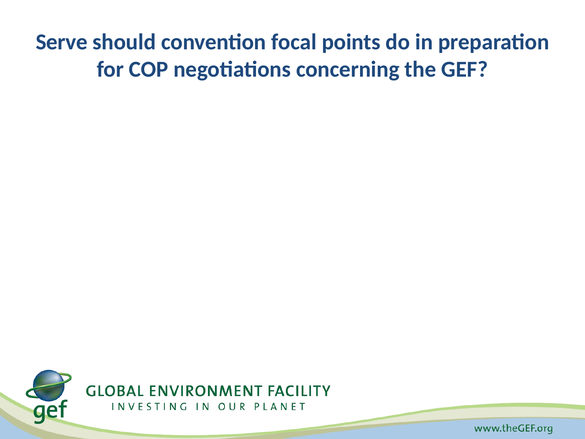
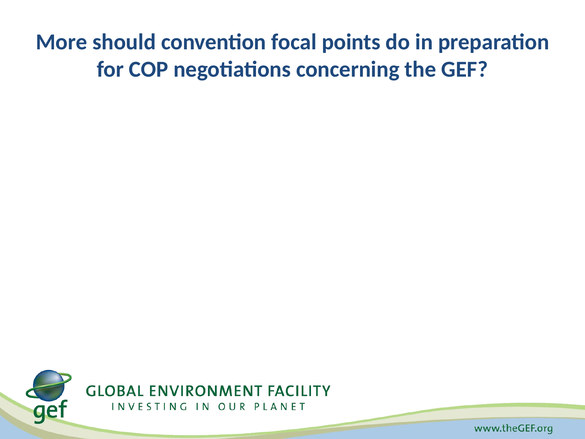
Serve: Serve -> More (62, 42)
